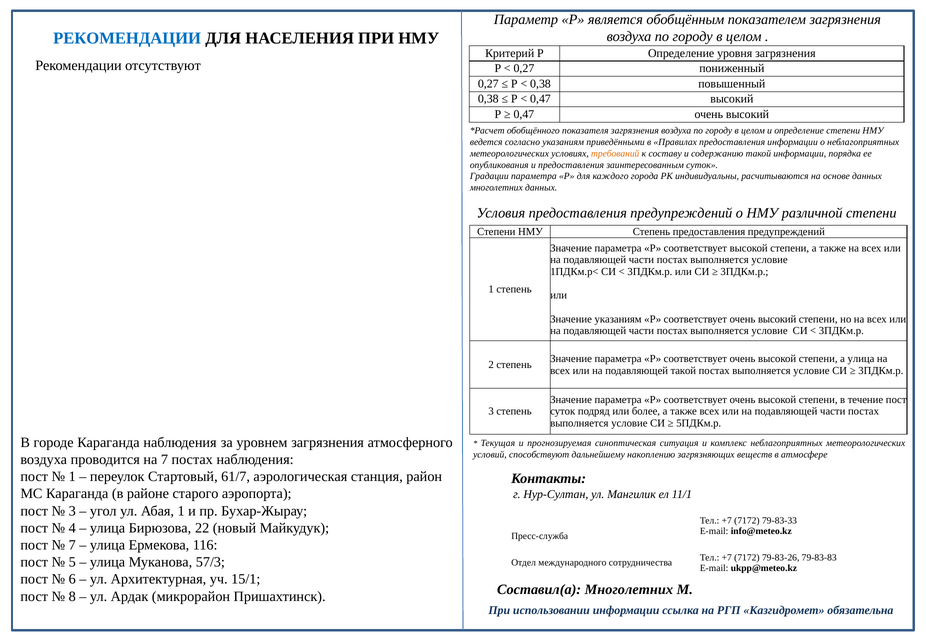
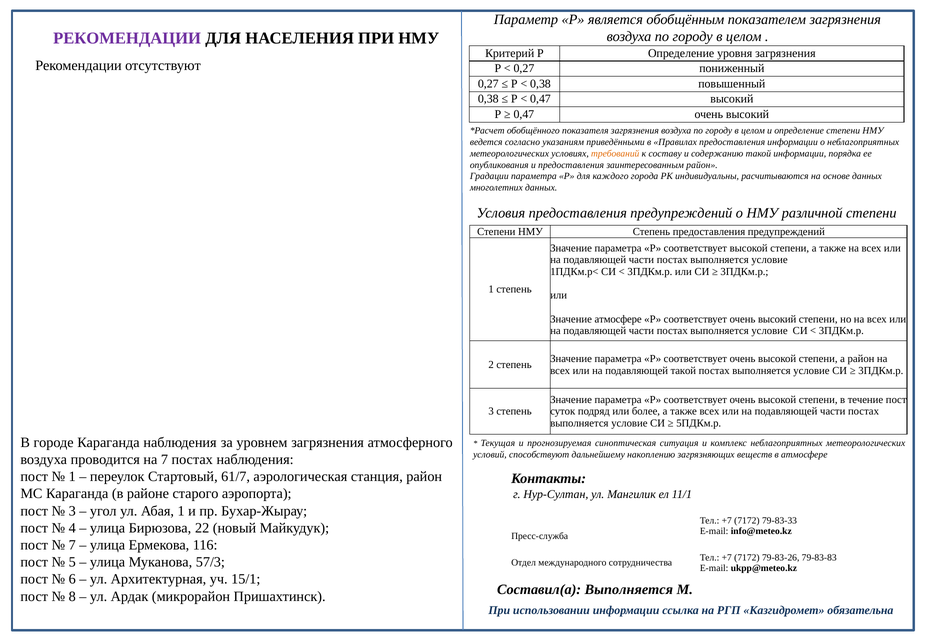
РЕКОМЕНДАЦИИ colour: blue -> purple (127, 38)
заинтересованным суток: суток -> район (702, 165)
Значение указаниям: указаниям -> атмосфере (618, 319)
а улица: улица -> район (861, 359)
Составил(а Многолетних: Многолетних -> Выполняется (629, 590)
